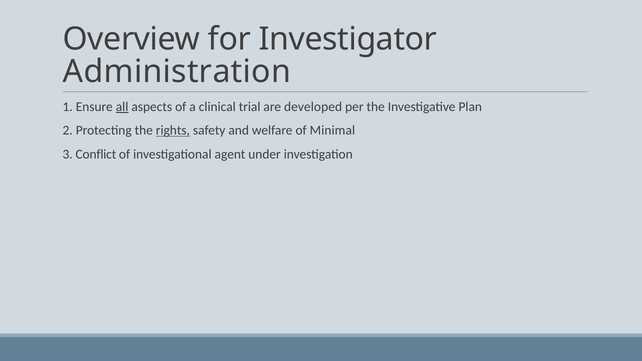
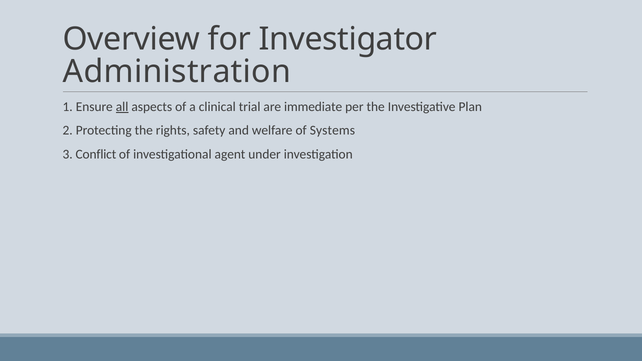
developed: developed -> immediate (313, 107)
rights underline: present -> none (173, 131)
Minimal: Minimal -> Systems (332, 131)
